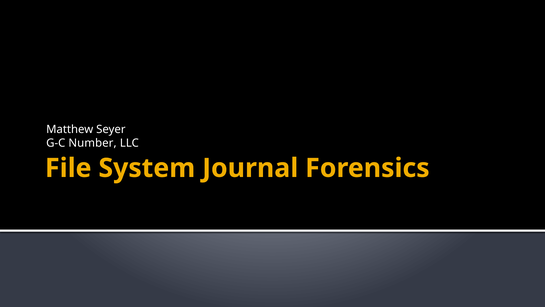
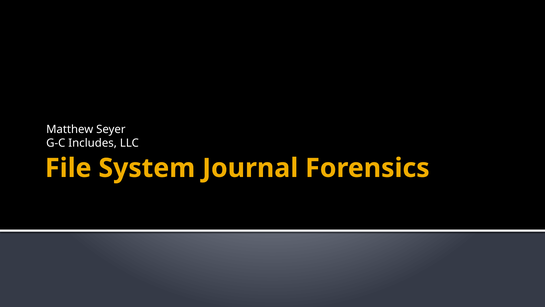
Number: Number -> Includes (93, 143)
